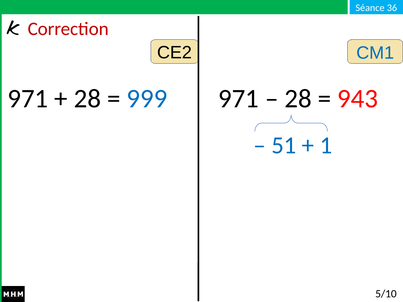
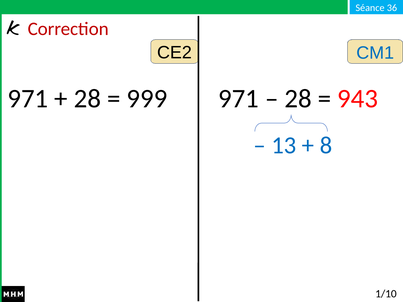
999 colour: blue -> black (147, 99)
51: 51 -> 13 (284, 146)
1: 1 -> 8 (326, 146)
5/10: 5/10 -> 1/10 (386, 294)
